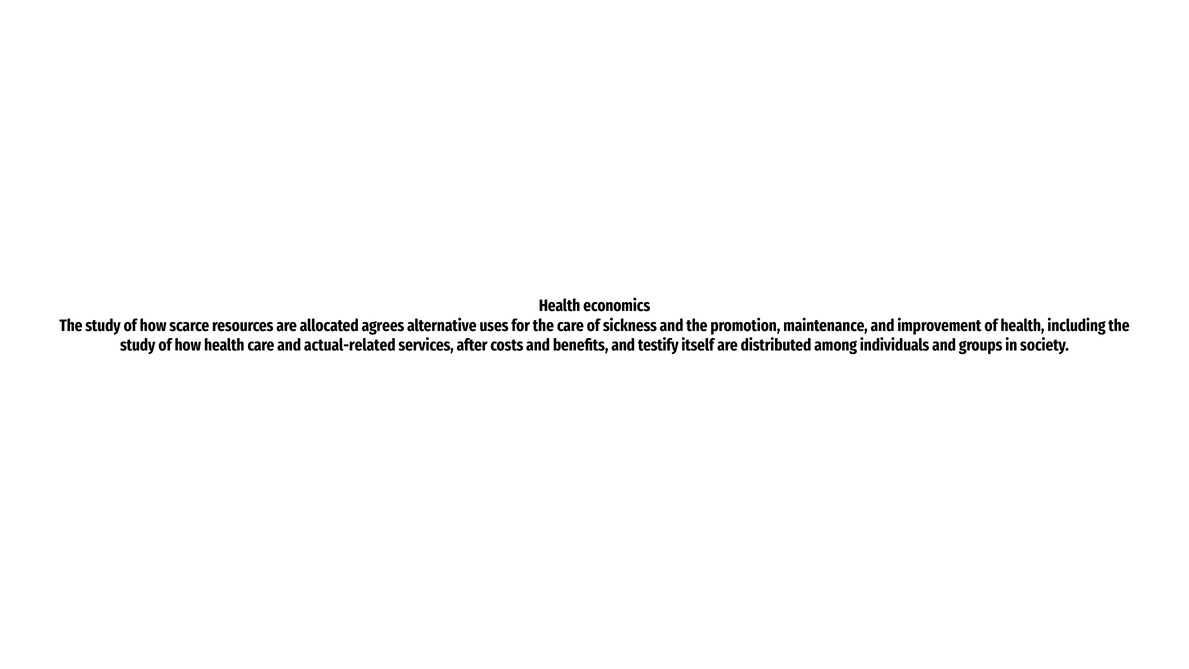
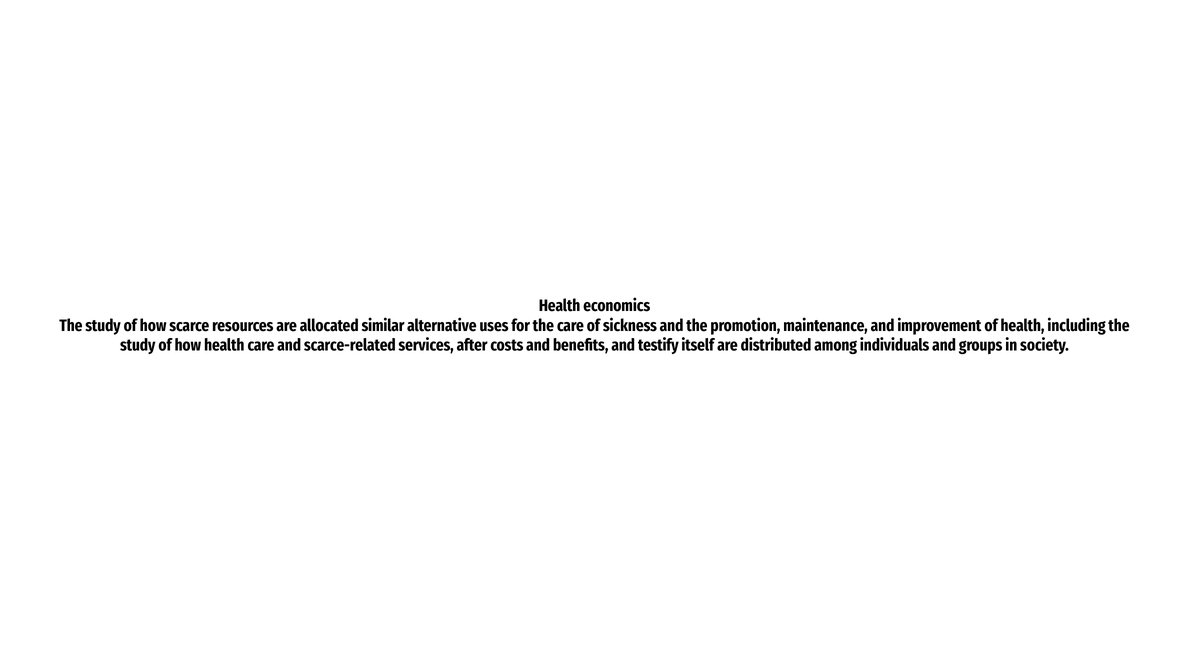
agrees: agrees -> similar (383, 326)
actual-related: actual-related -> scarce-related (350, 345)
